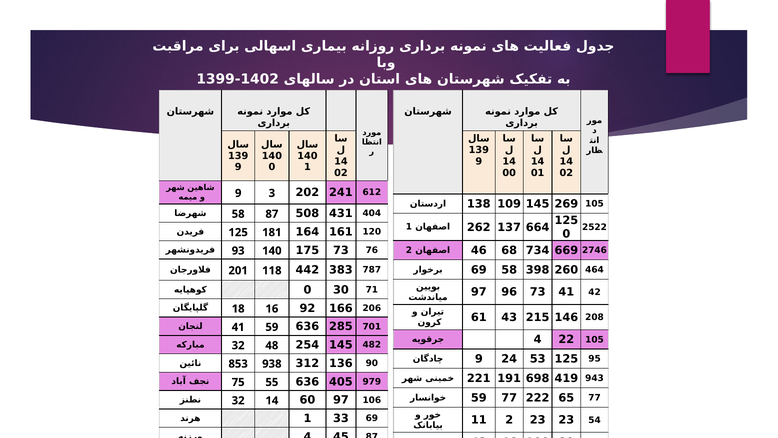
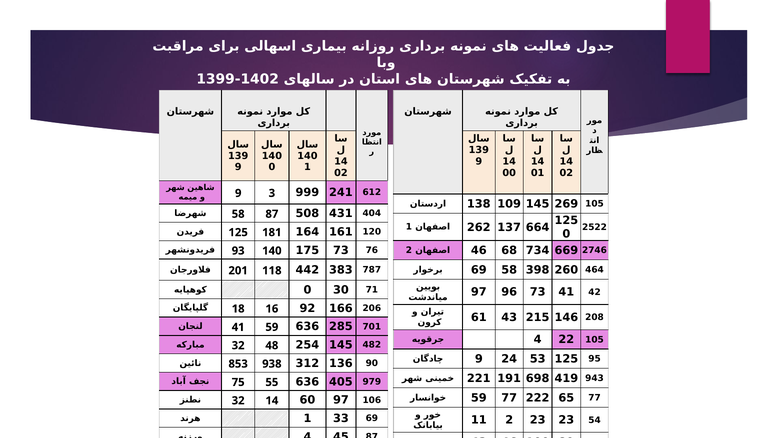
202: 202 -> 999 (307, 193)
